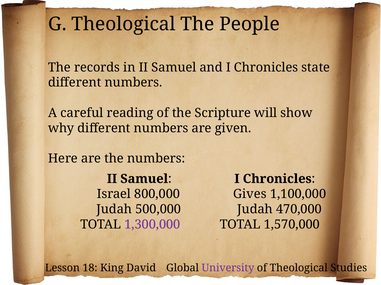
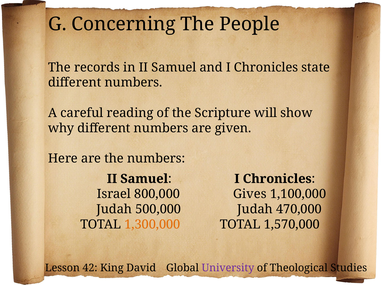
G Theological: Theological -> Concerning (124, 24)
1,300,000 colour: purple -> orange (152, 225)
18: 18 -> 42 (90, 269)
